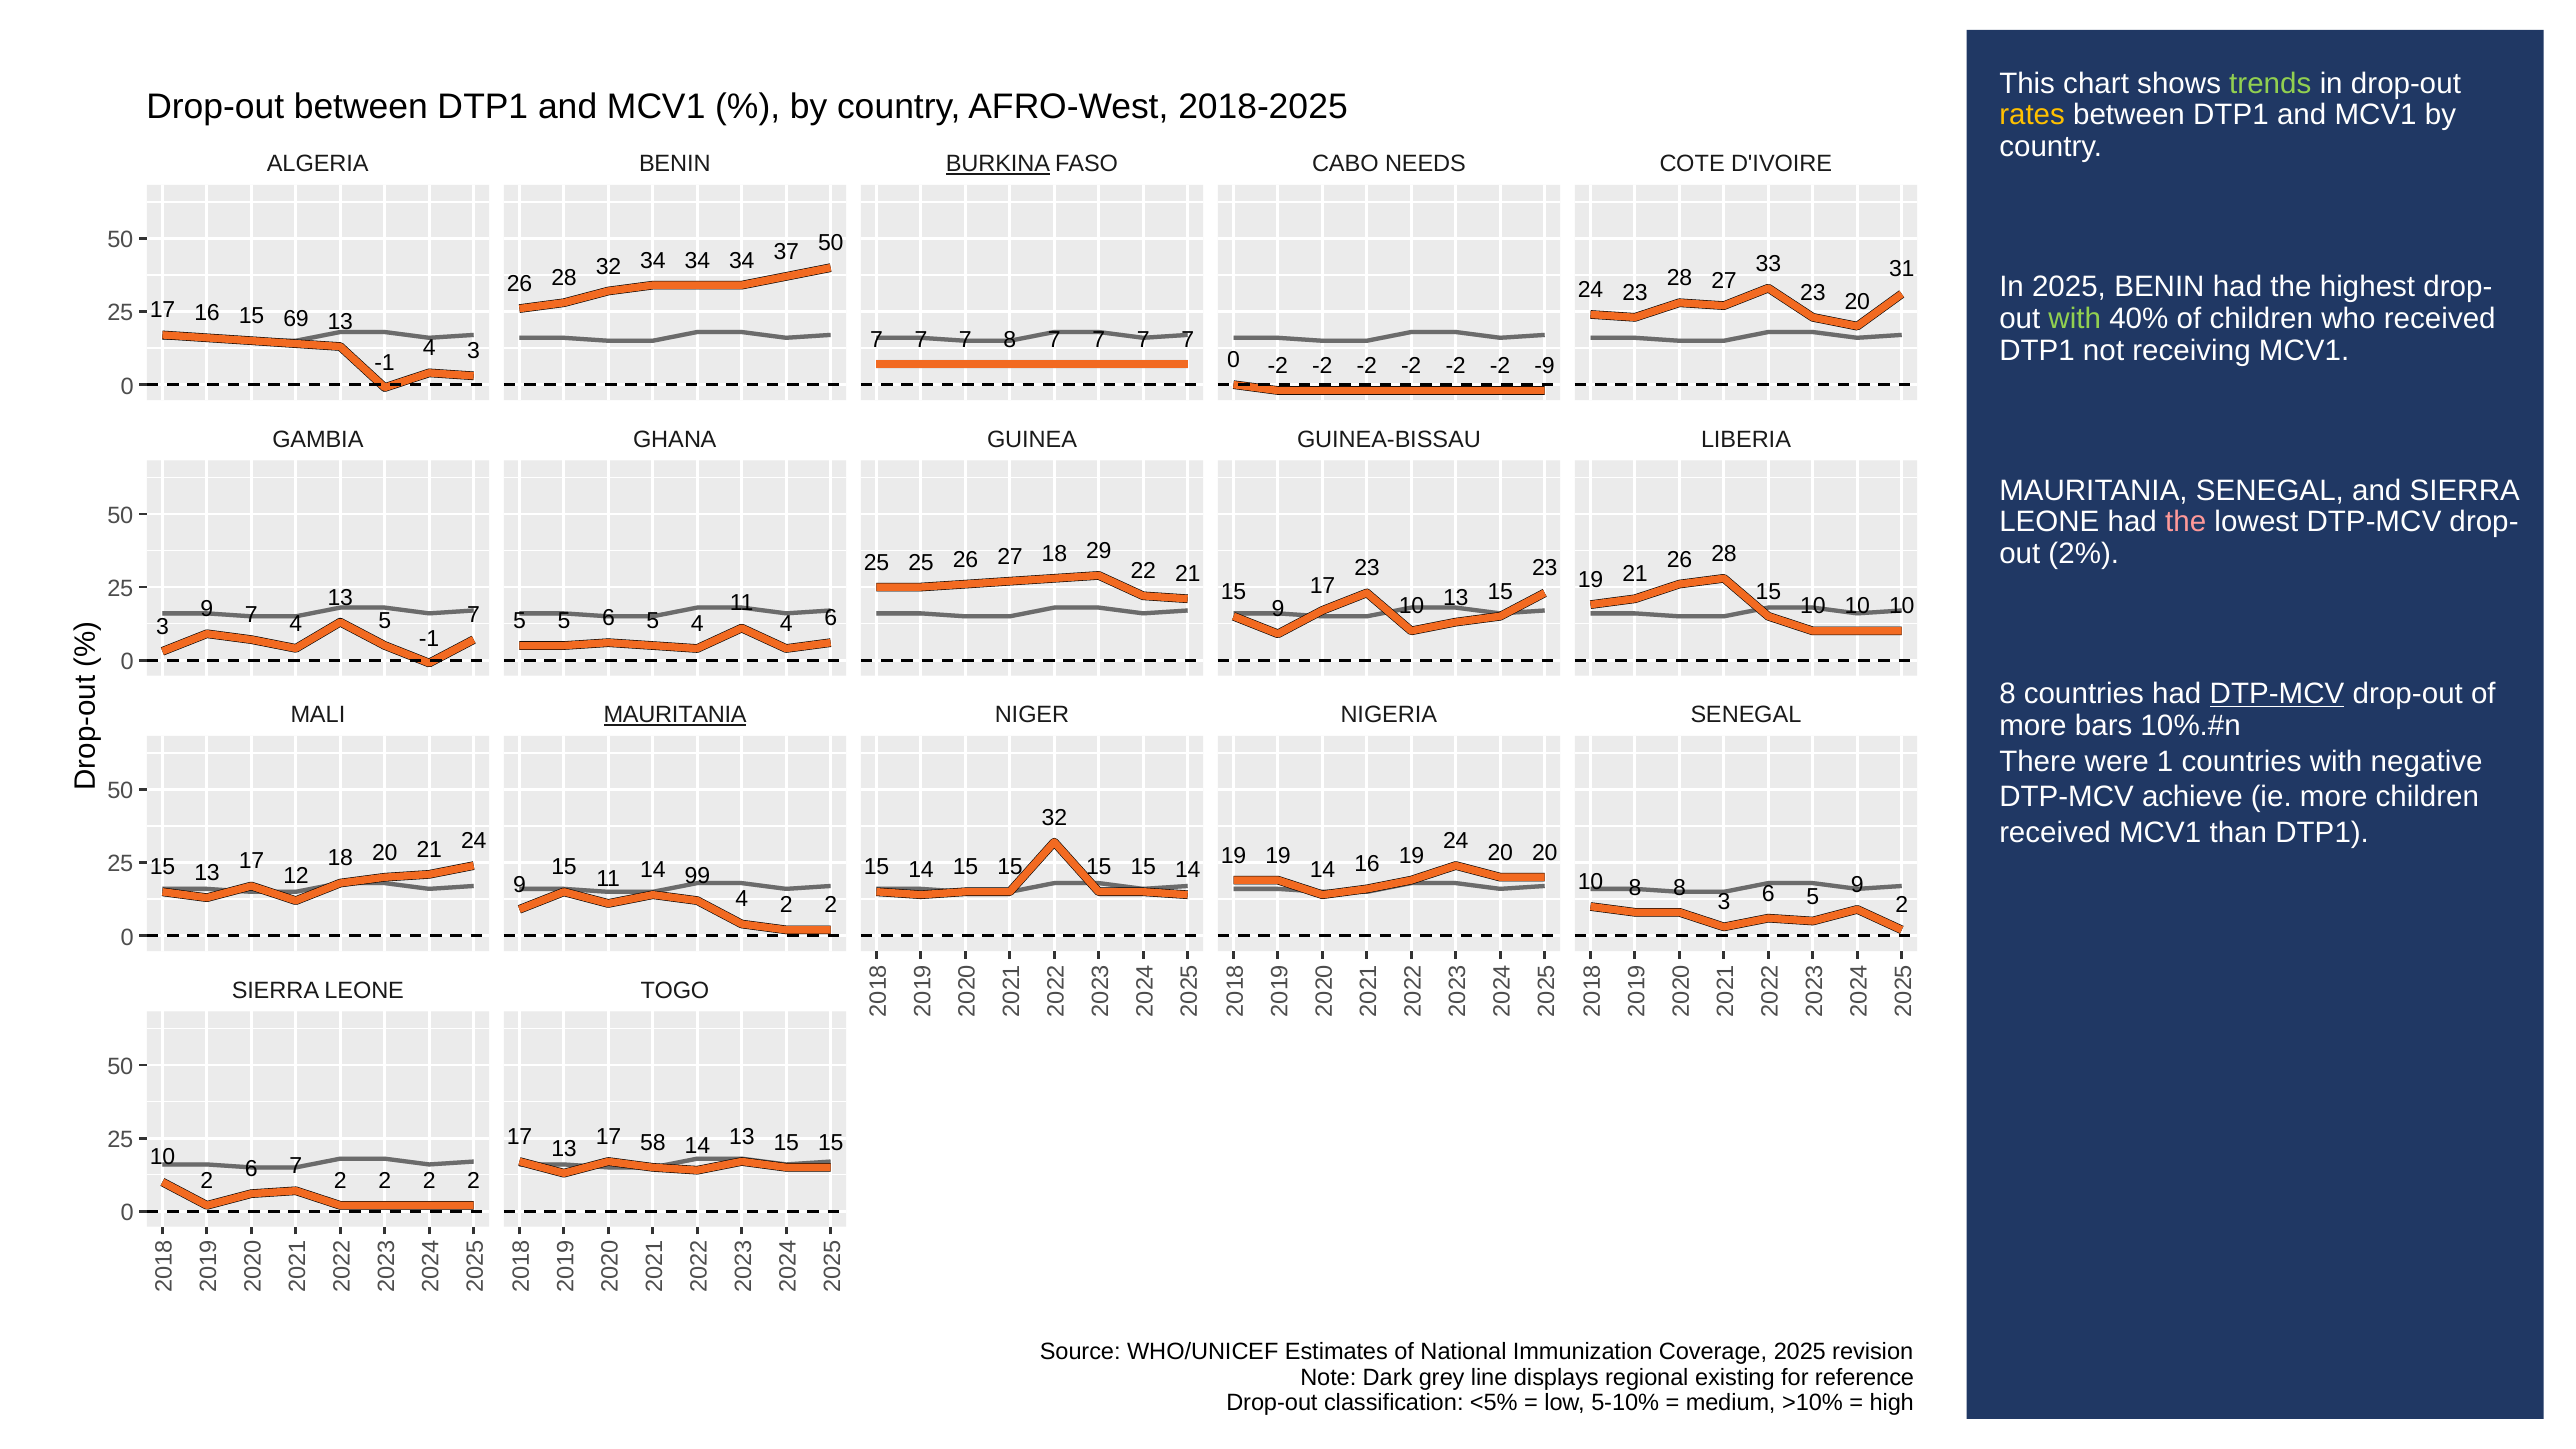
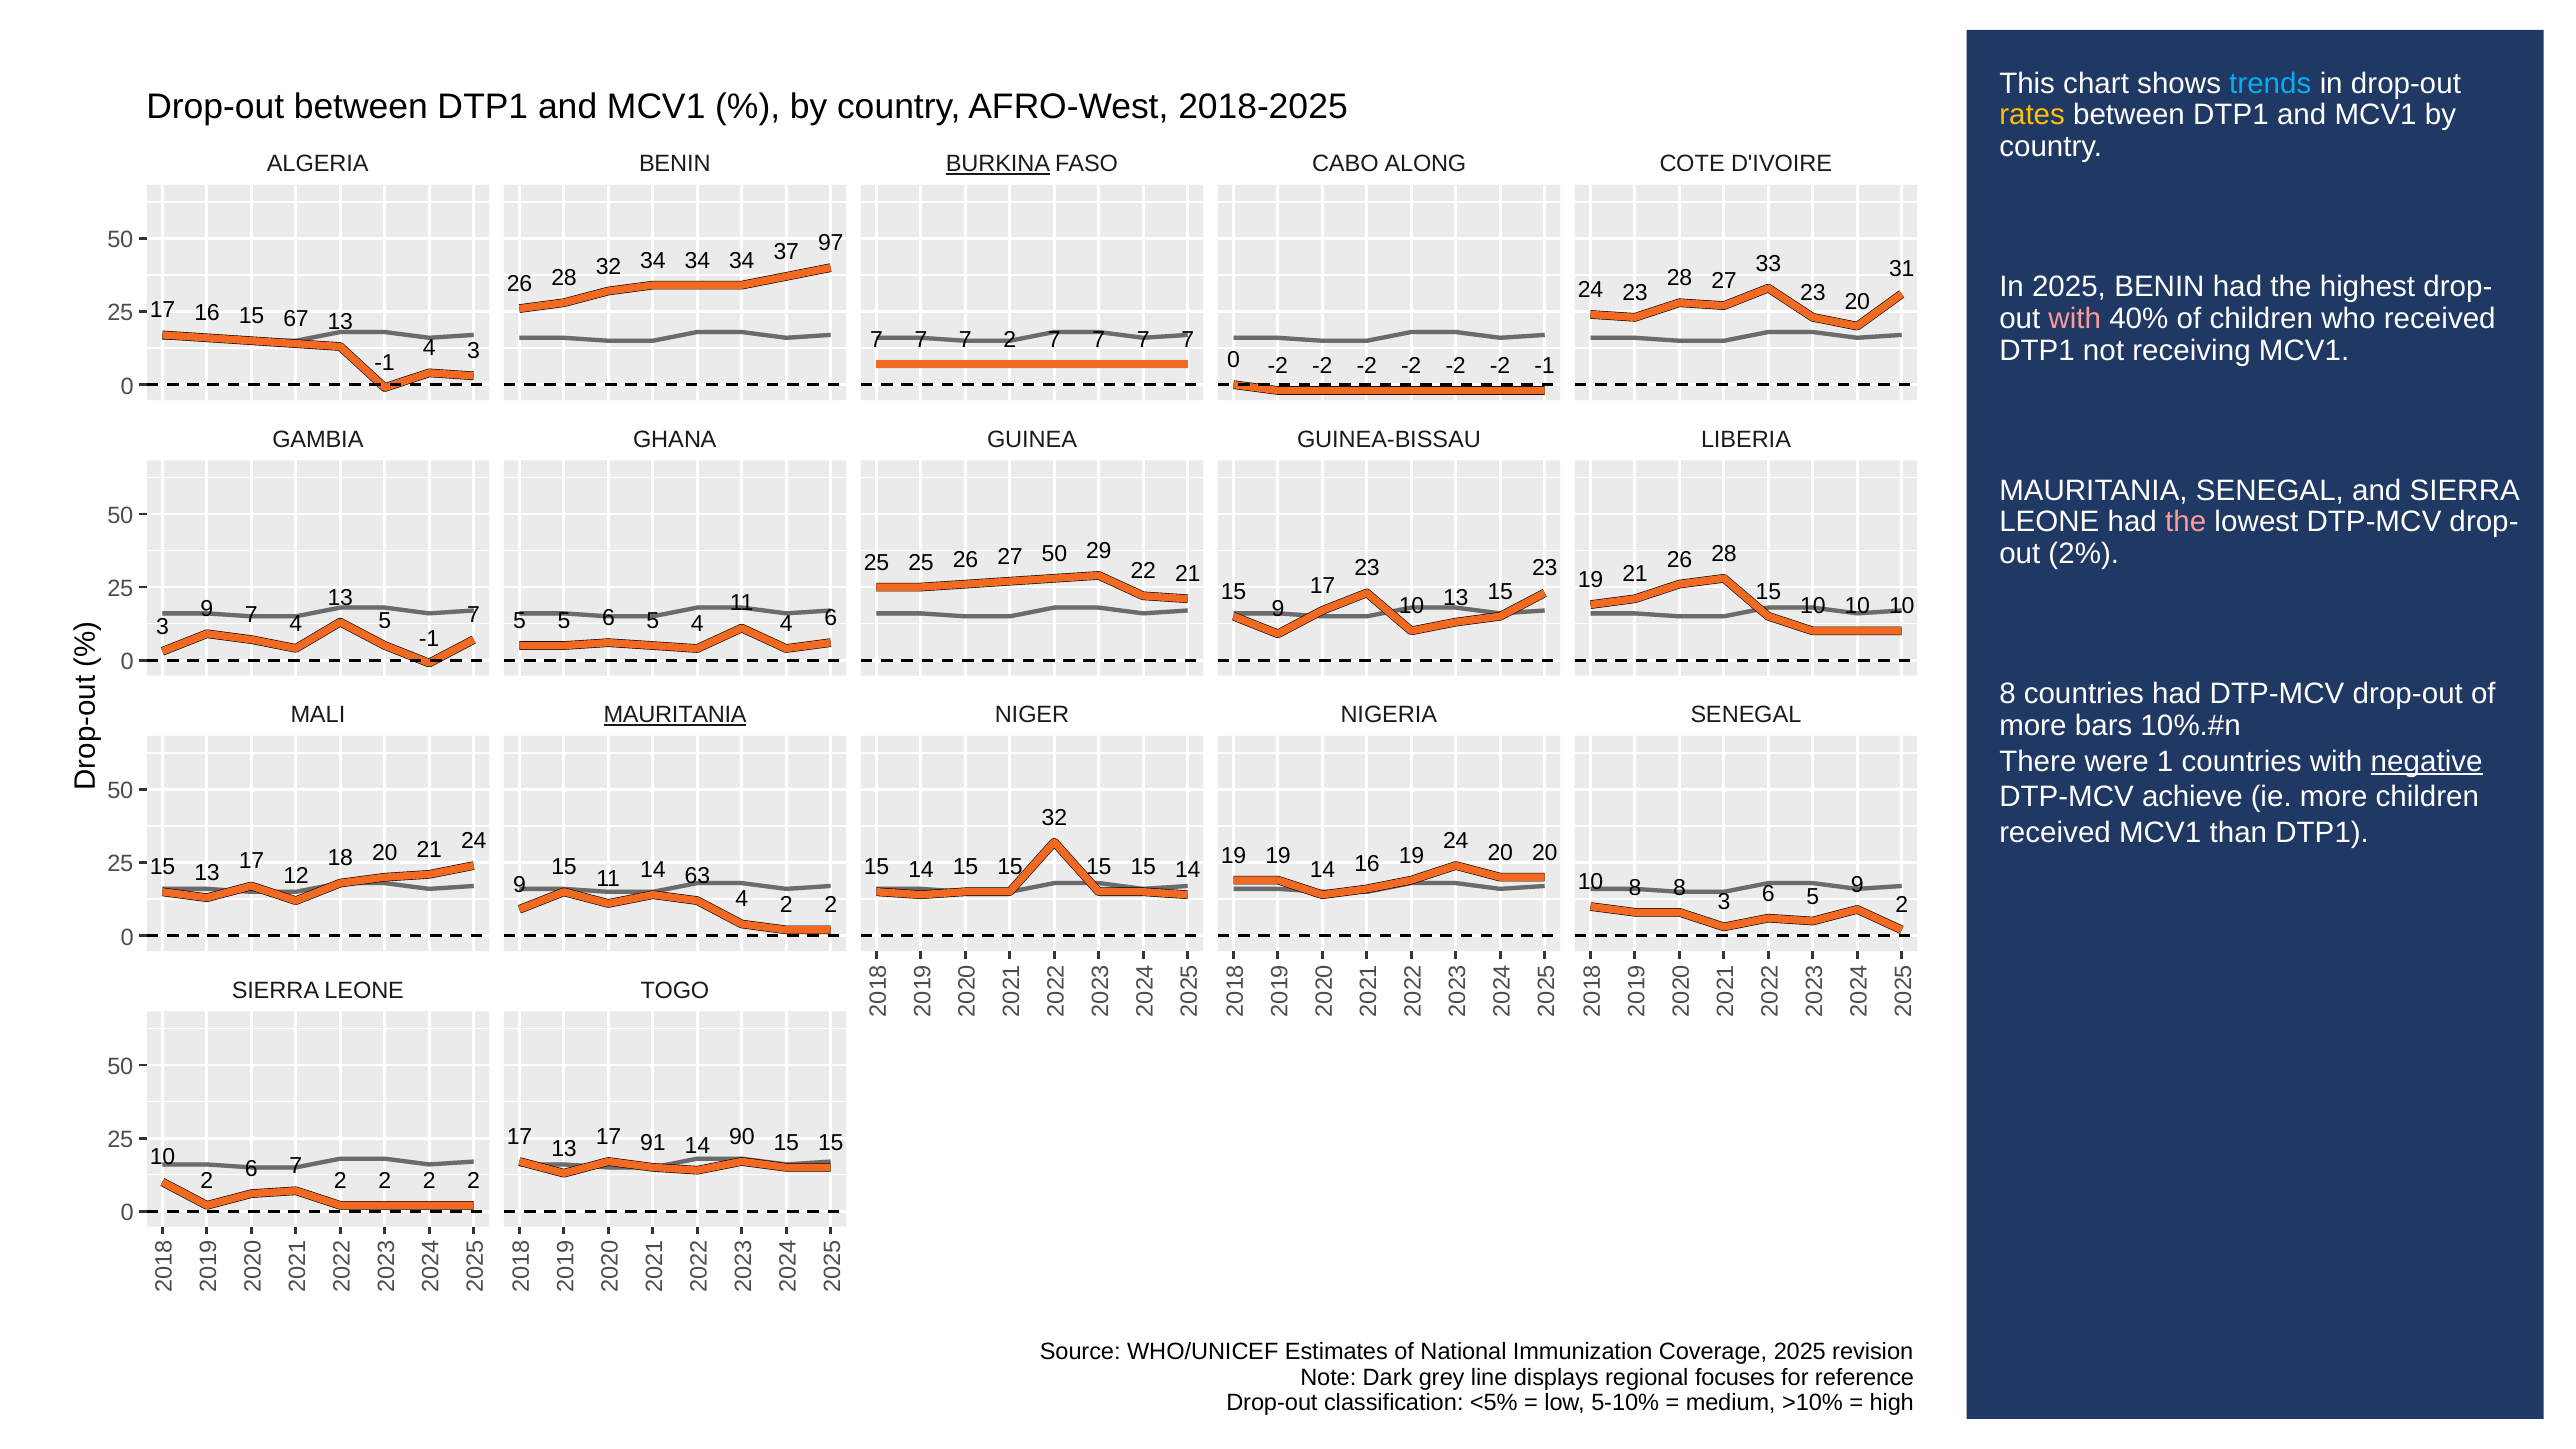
trends colour: light green -> light blue (2270, 83)
NEEDS: NEEDS -> ALONG (1425, 164)
37 50: 50 -> 97 (831, 243)
69: 69 -> 67 (296, 319)
with colour: light green -> pink (2075, 319)
7 7 8: 8 -> 2 (1010, 339)
-2 -9: -9 -> -1 (1545, 366)
27 18: 18 -> 50 (1054, 554)
DTP-MCV underline: present -> none (2277, 694)
negative underline: none -> present (2427, 762)
99: 99 -> 63 (697, 876)
58: 58 -> 91 (653, 1143)
14 13: 13 -> 90 (742, 1137)
existing: existing -> focuses (1735, 1378)
